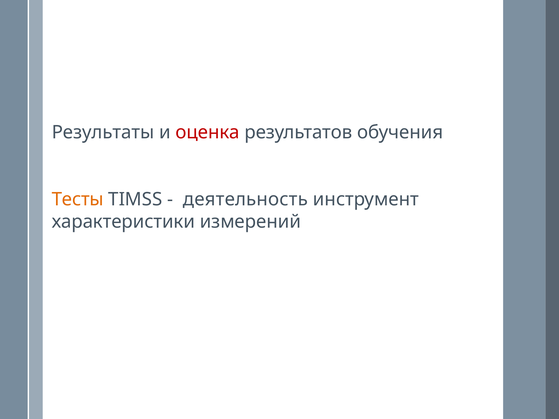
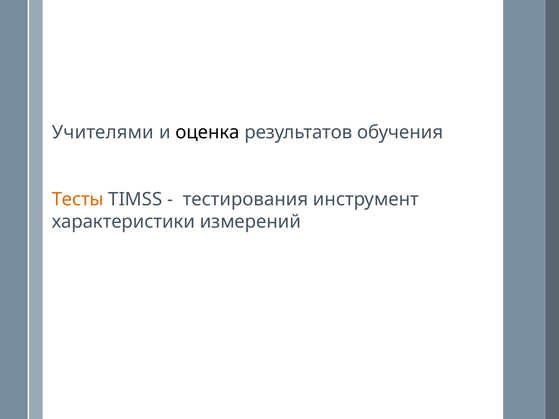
Результаты: Результаты -> Учителями (103, 132)
оценка colour: red -> black (208, 132)
деятельность: деятельность -> тестирования (246, 199)
